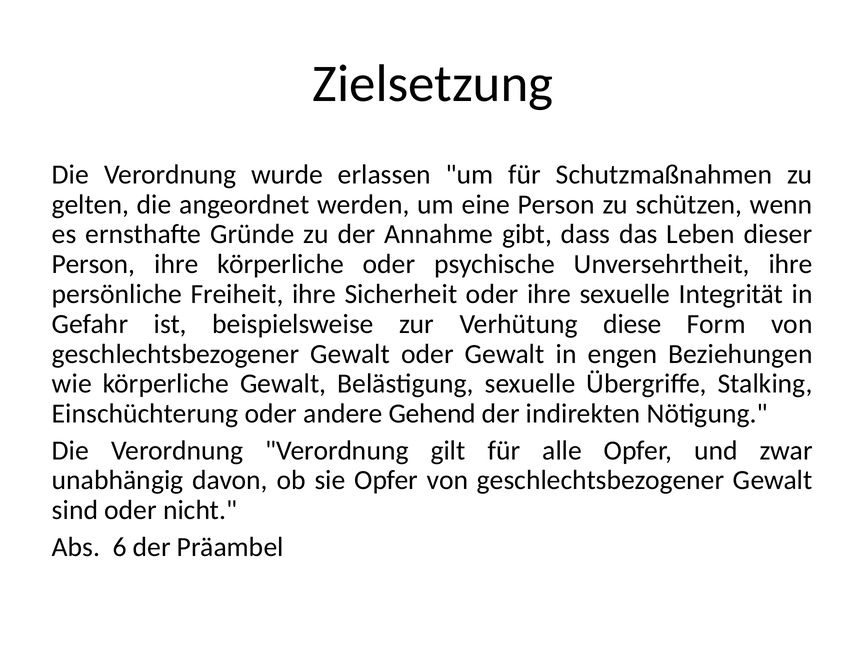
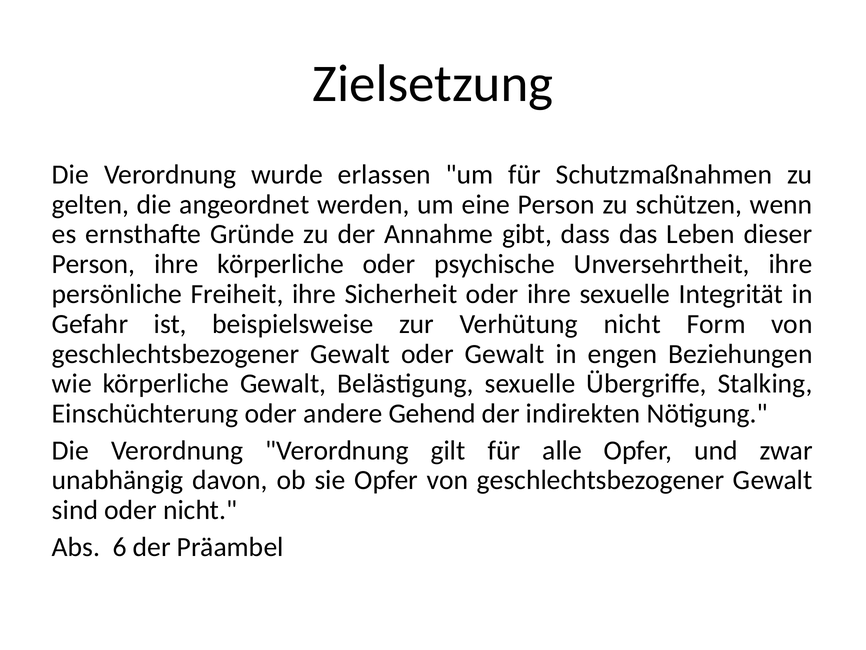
Verhütung diese: diese -> nicht (632, 324)
